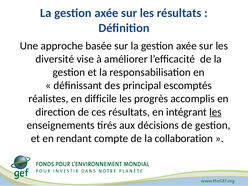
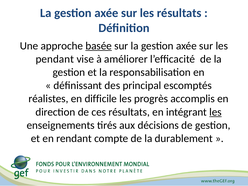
basée underline: none -> present (99, 46)
diversité: diversité -> pendant (55, 59)
collaboration: collaboration -> durablement (184, 138)
